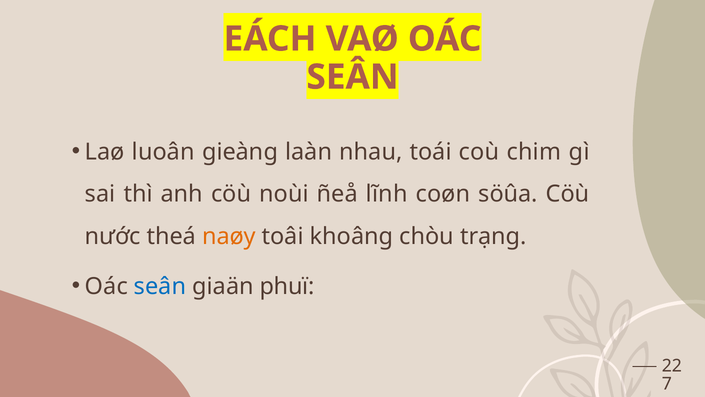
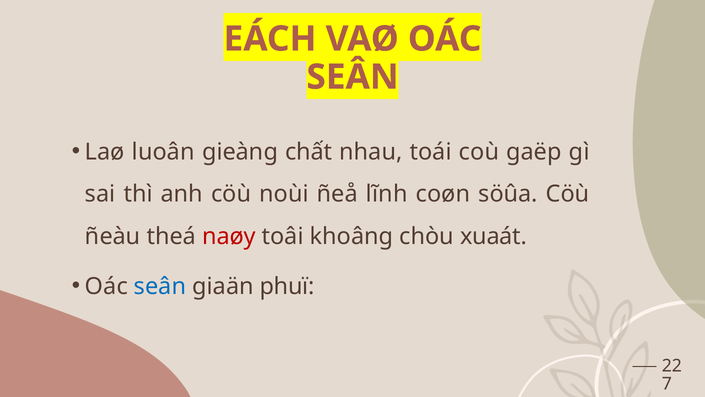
laàn: laàn -> chất (309, 152)
chim: chim -> gaëp (534, 152)
nước: nước -> ñeàu (113, 236)
naøy colour: orange -> red (229, 236)
trạng: trạng -> xuaát (493, 236)
